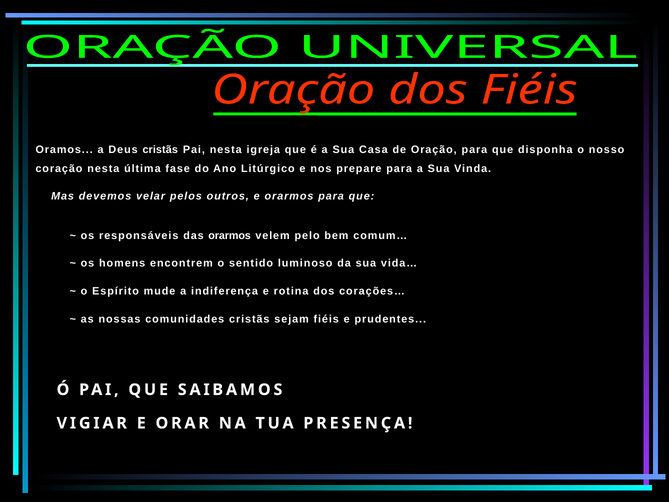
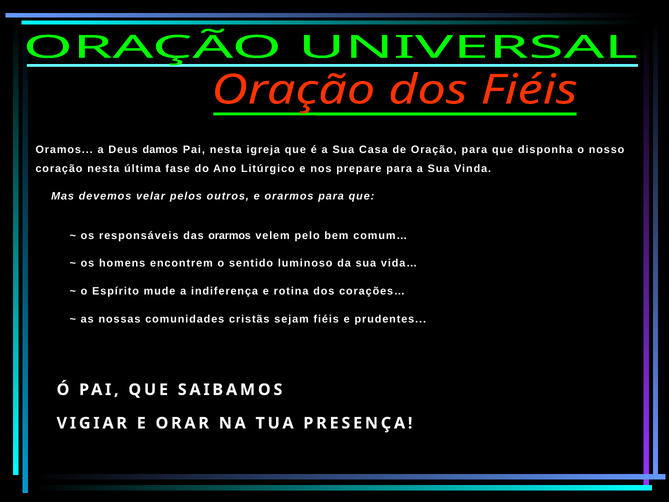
Deus cristãs: cristãs -> damos (160, 150)
